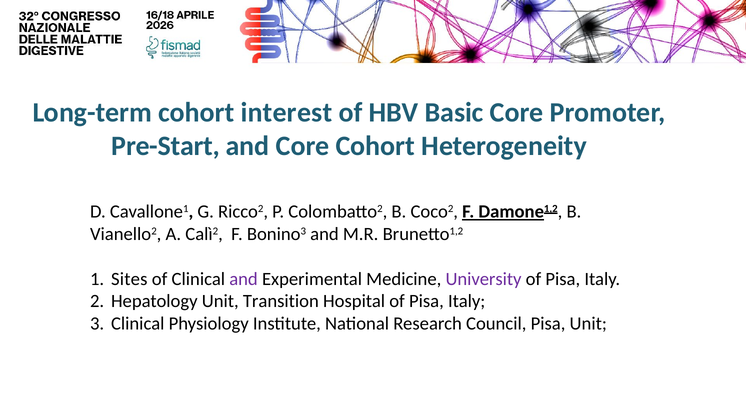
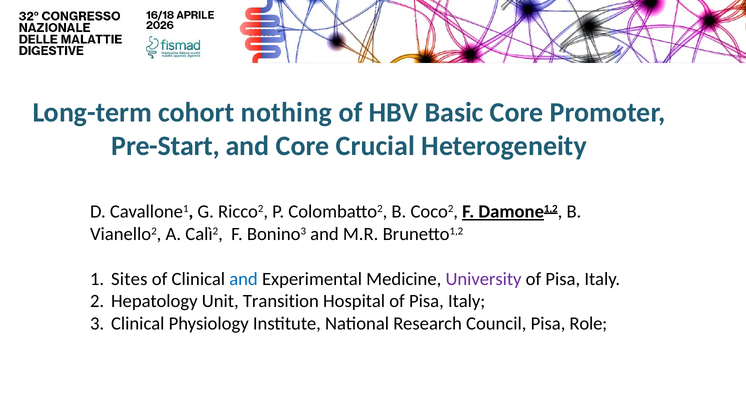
interest: interest -> nothing (286, 112)
Core Cohort: Cohort -> Crucial (375, 146)
and colour: purple -> blue (244, 279)
Pisa Unit: Unit -> Role (588, 323)
